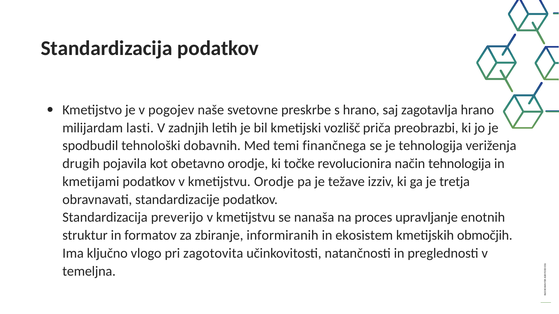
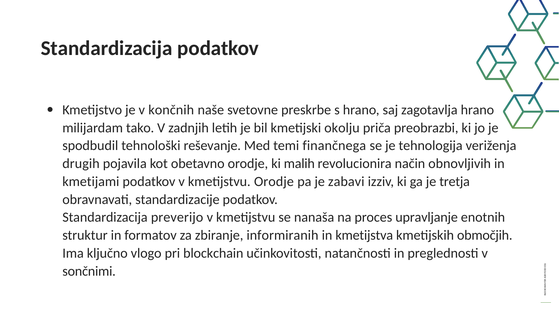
pogojev: pogojev -> končnih (171, 110)
lasti: lasti -> tako (140, 128)
vozlišč: vozlišč -> okolju (342, 128)
dobavnih: dobavnih -> reševanje (212, 146)
točke: točke -> malih (299, 164)
način tehnologija: tehnologija -> obnovljivih (460, 164)
težave: težave -> zabavi (346, 182)
ekosistem: ekosistem -> kmetijstva (364, 236)
zagotovita: zagotovita -> blockchain (213, 254)
temeljna: temeljna -> sončnimi (89, 271)
